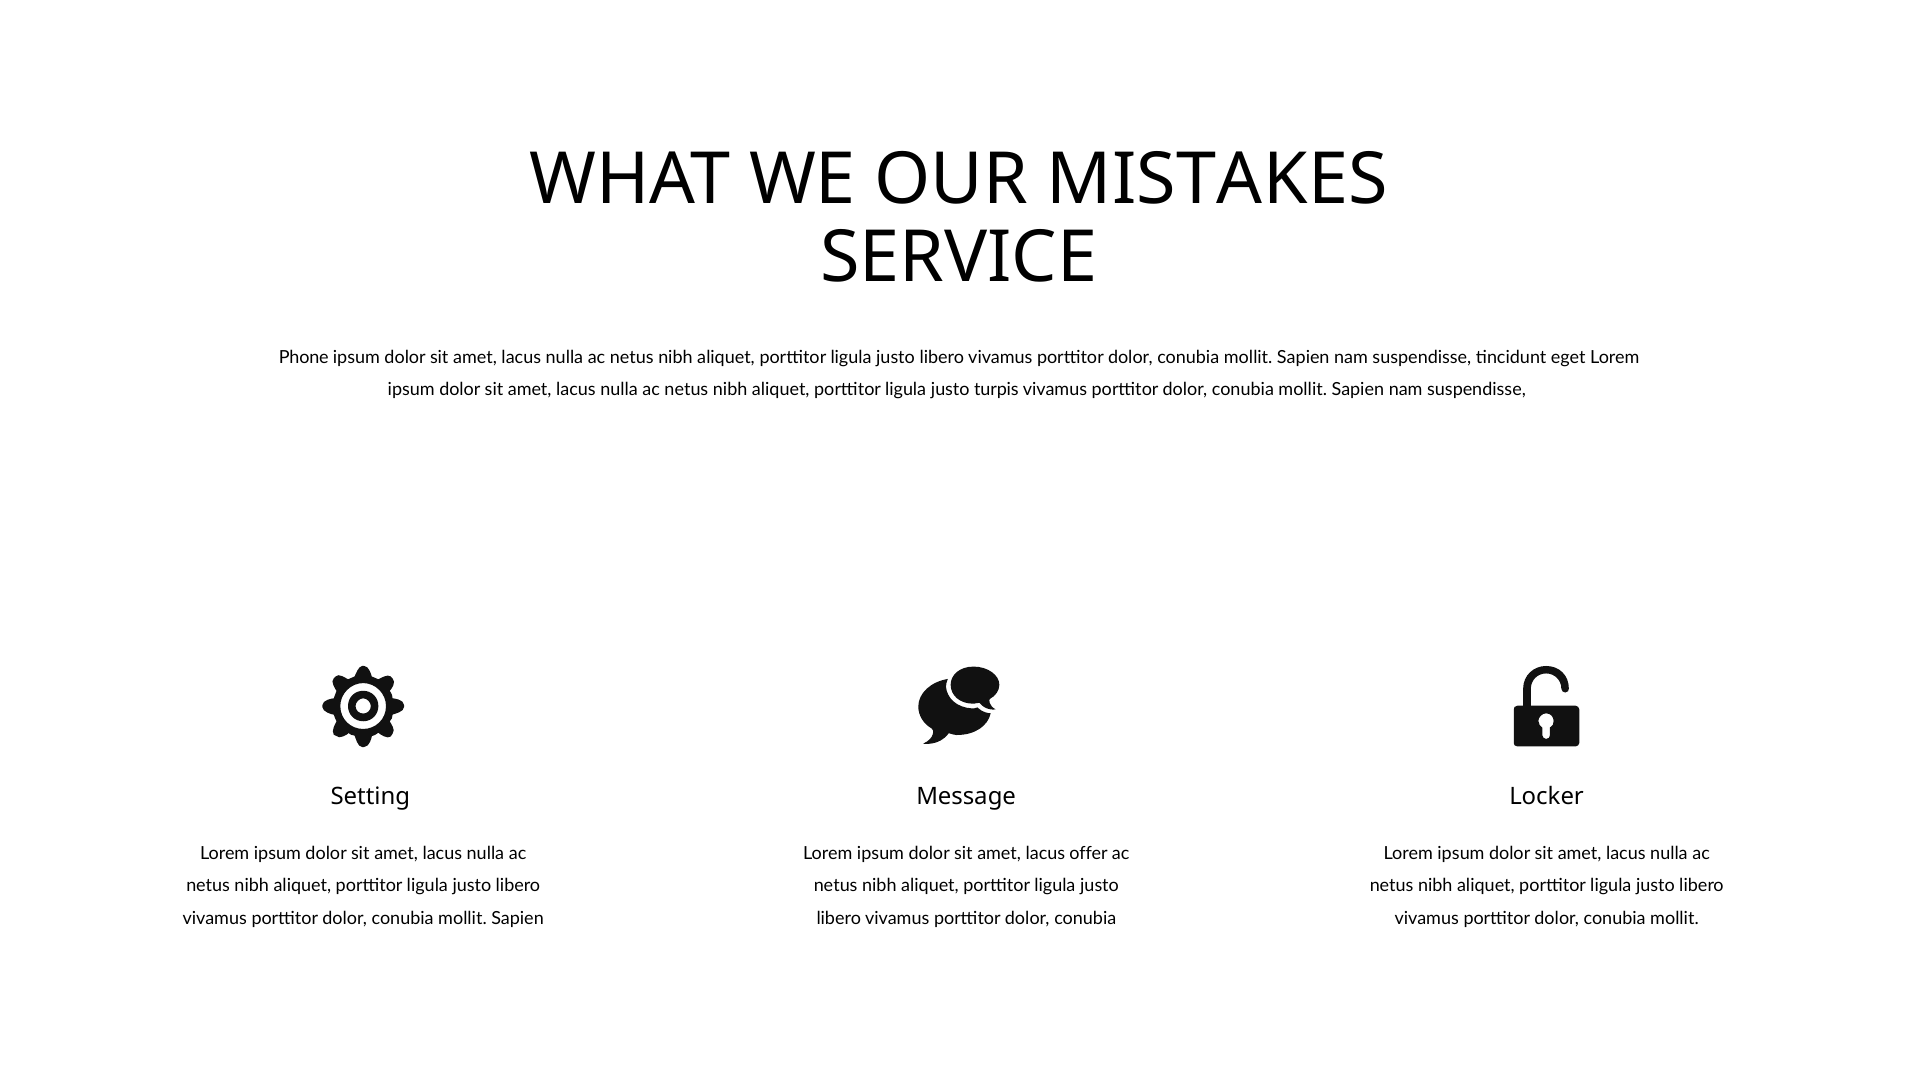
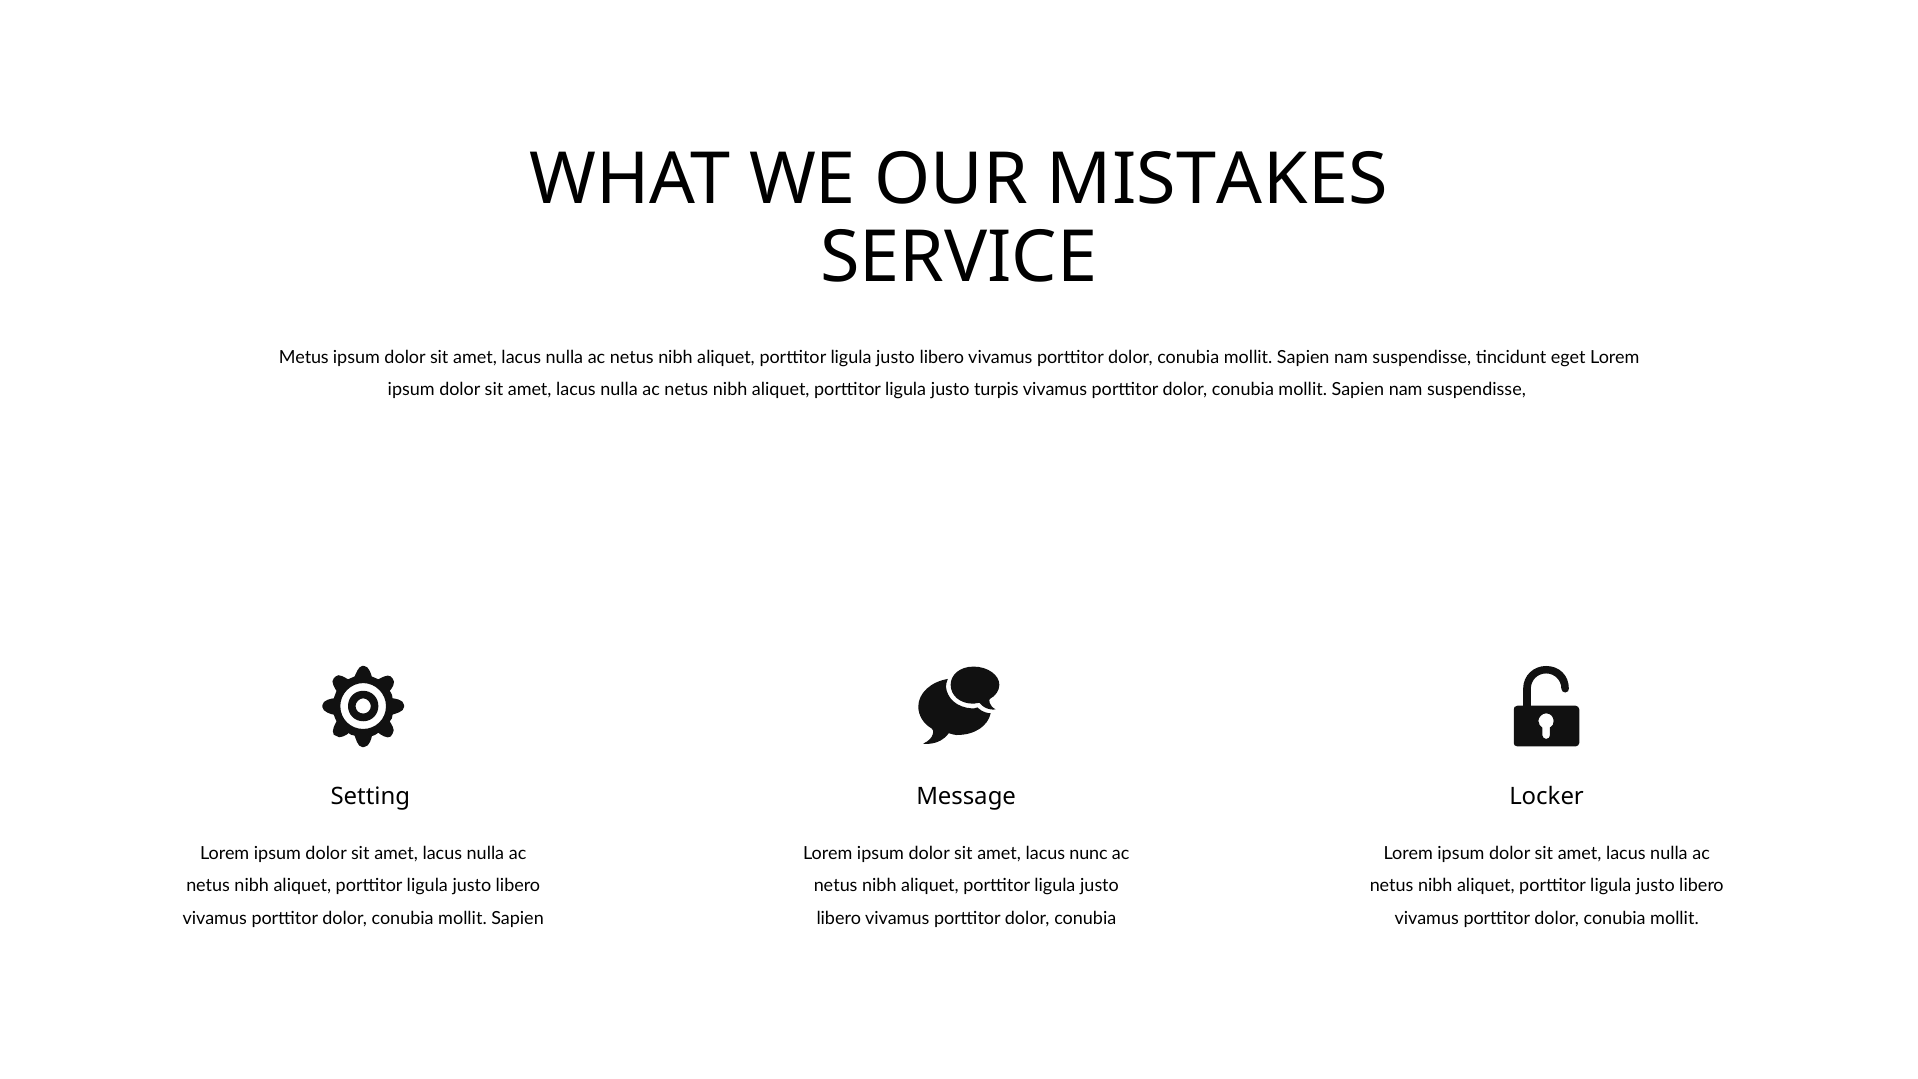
Phone: Phone -> Metus (304, 357)
offer: offer -> nunc (1089, 853)
